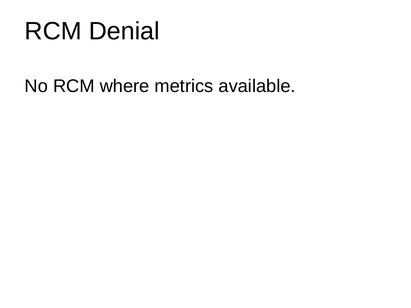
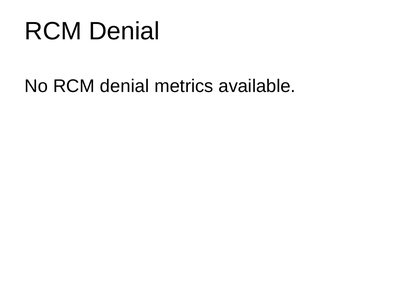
No RCM where: where -> denial (124, 86)
